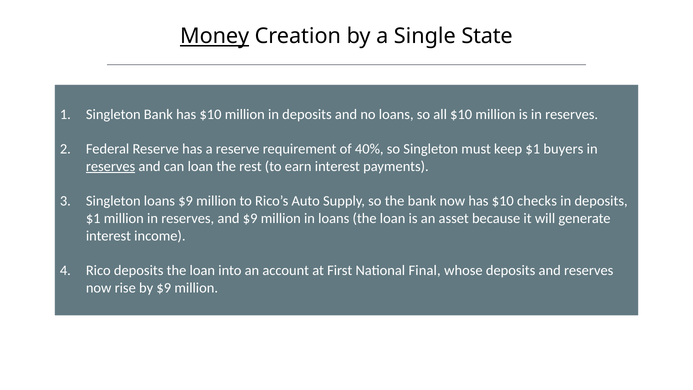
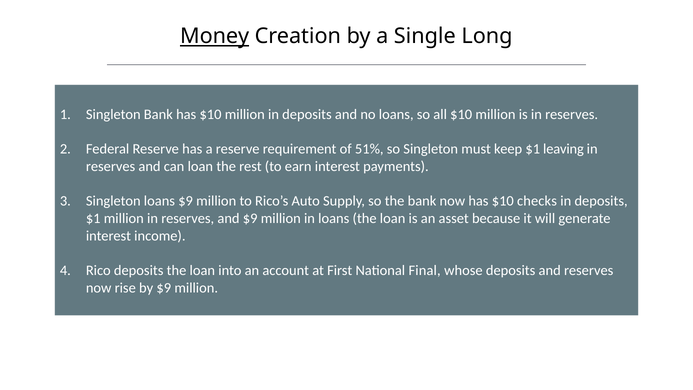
State: State -> Long (487, 36)
40%: 40% -> 51% (369, 149)
buyers: buyers -> leaving (563, 149)
reserves underline: present -> none (111, 166)
